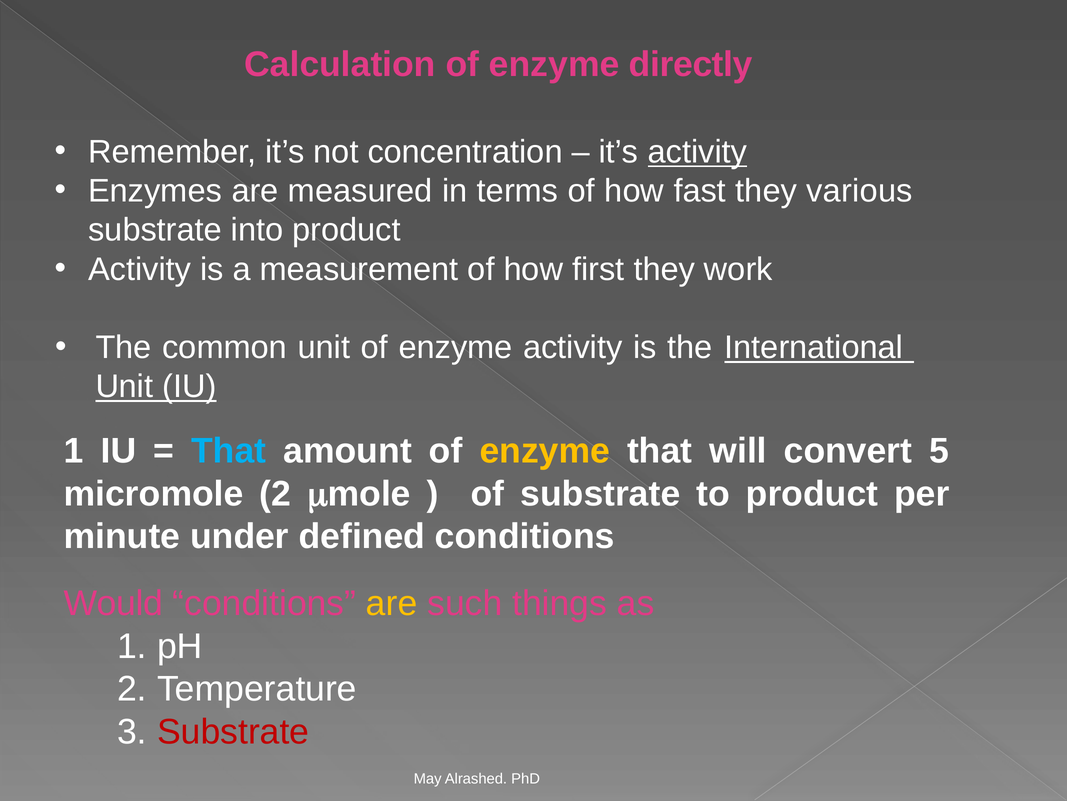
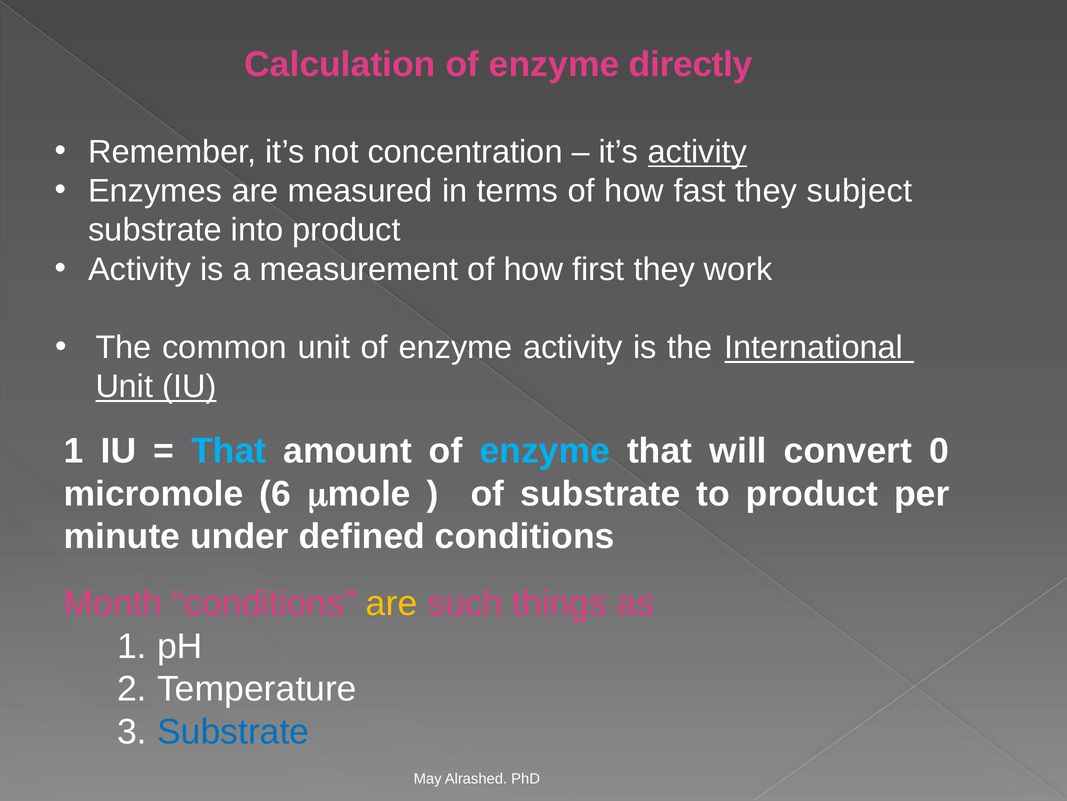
various: various -> subject (860, 191)
enzyme colour: yellow -> light blue (545, 451)
5: 5 -> 0 (939, 451)
micromole 2: 2 -> 6 (275, 493)
Would: Would -> Month (113, 603)
Substrate colour: red -> blue (233, 731)
